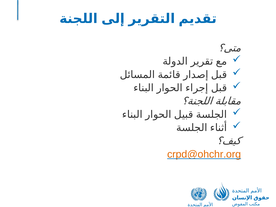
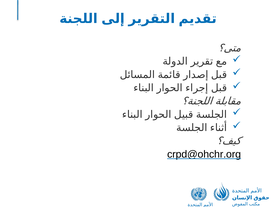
crpd@ohchr.org colour: orange -> black (204, 154)
